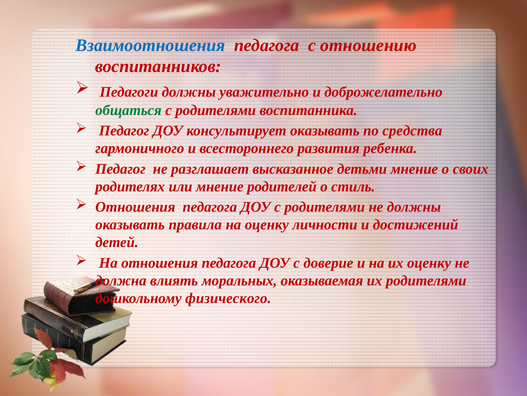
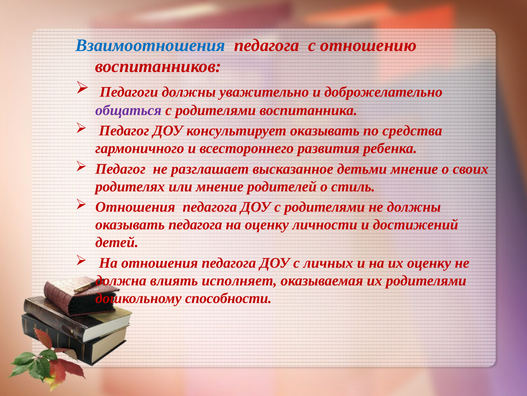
общаться colour: green -> purple (128, 110)
оказывать правила: правила -> педагога (195, 224)
доверие: доверие -> личных (328, 262)
моральных: моральных -> исполняет (239, 280)
физического: физического -> способности (228, 298)
